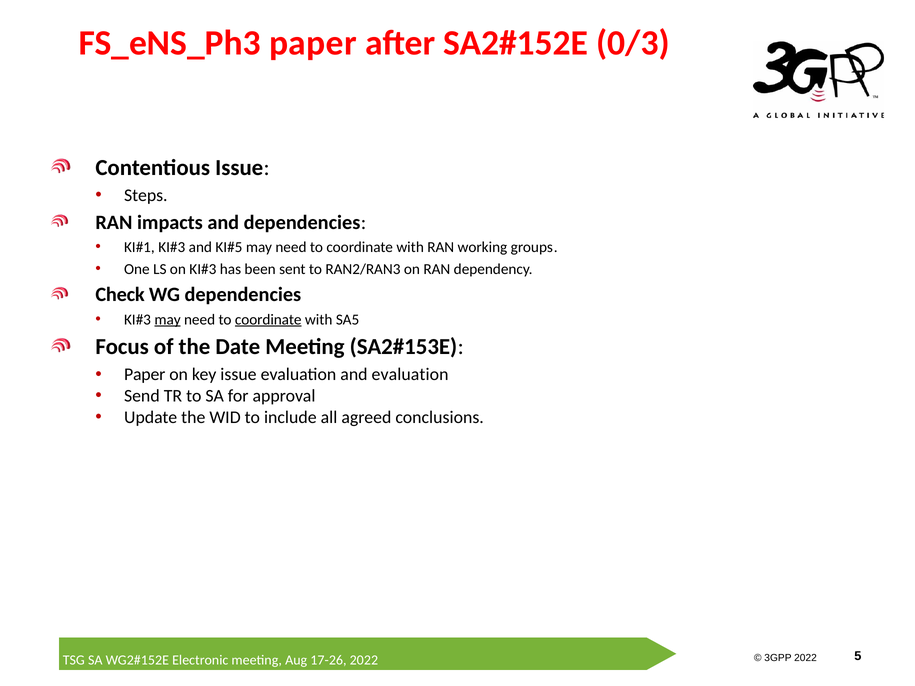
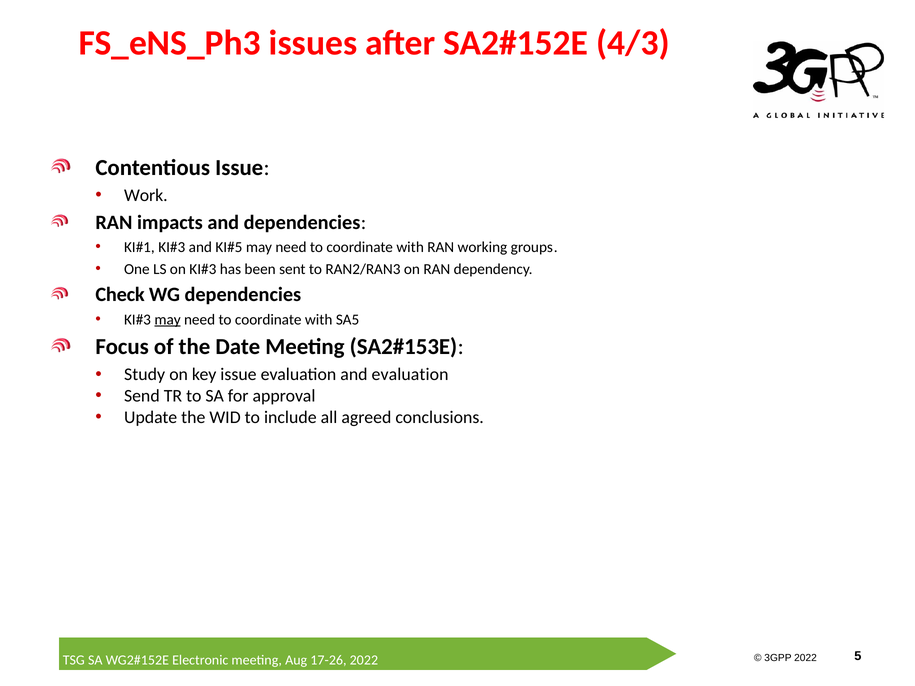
FS_eNS_Ph3 paper: paper -> issues (313, 43)
0/3: 0/3 -> 4/3 (633, 43)
Steps: Steps -> Work (146, 196)
coordinate underline: present -> none (268, 320)
Paper: Paper -> Study (145, 375)
